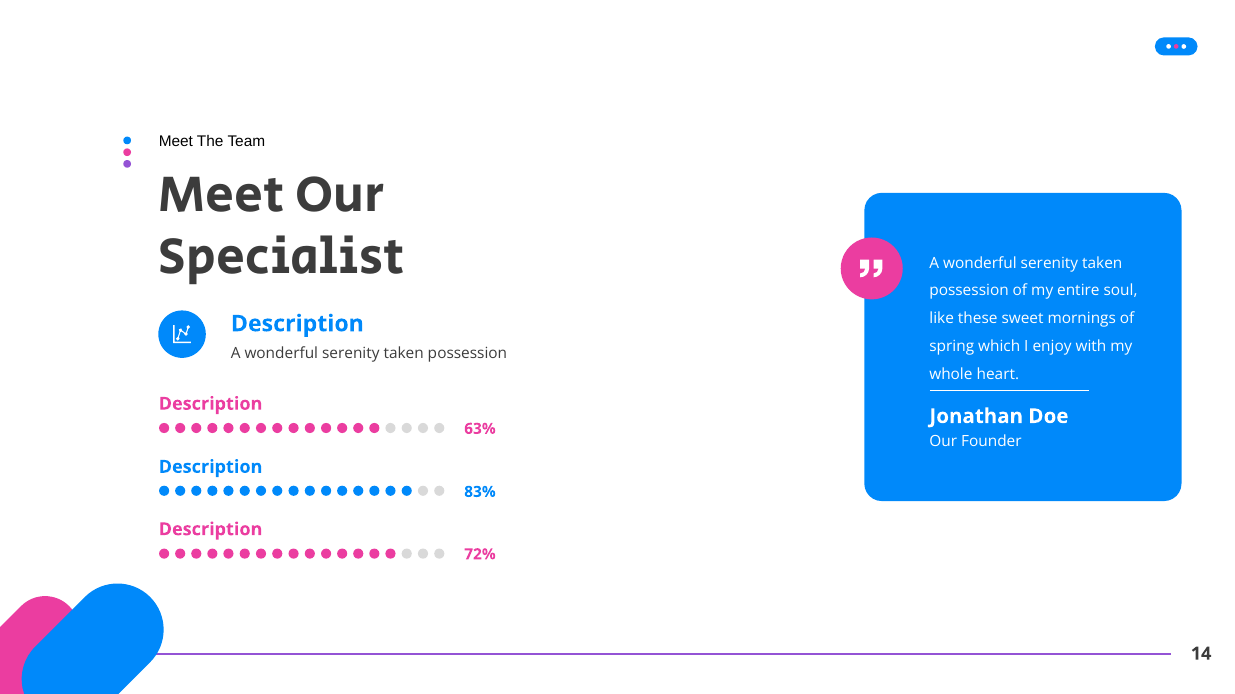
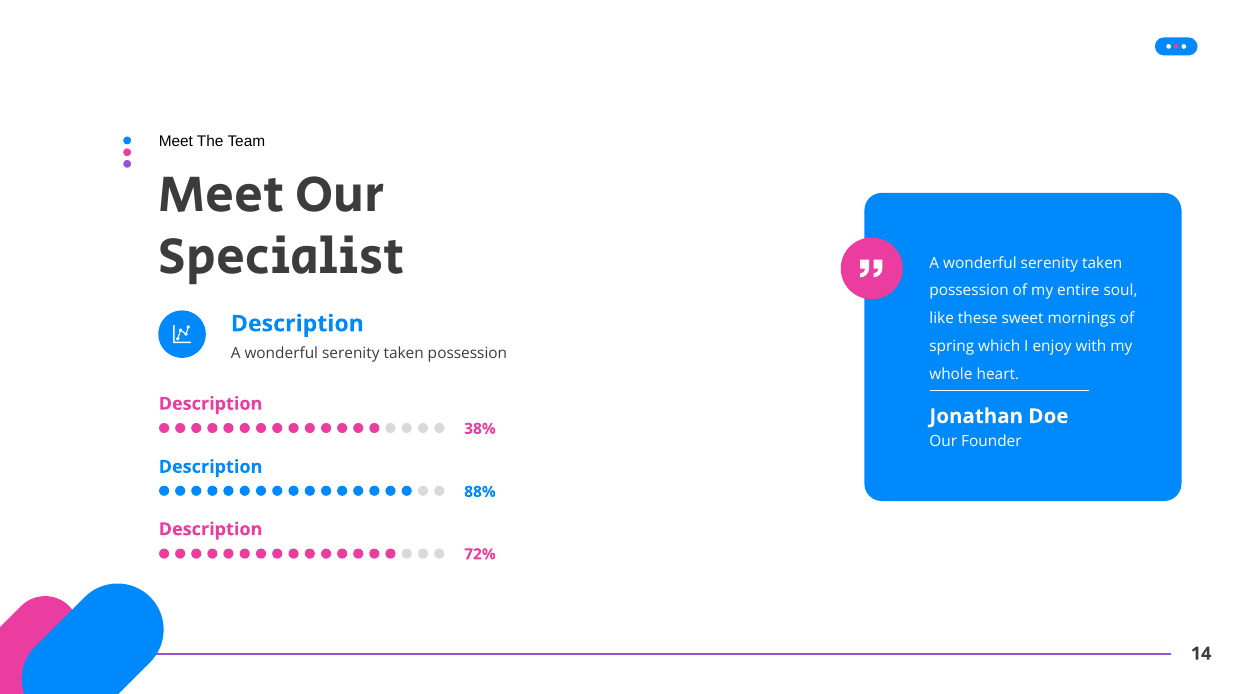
63%: 63% -> 38% (480, 429)
83%: 83% -> 88% (480, 492)
